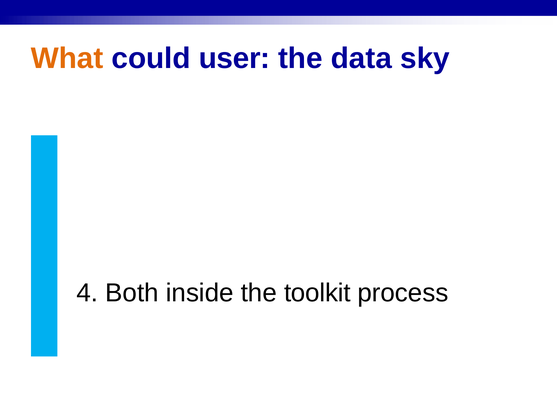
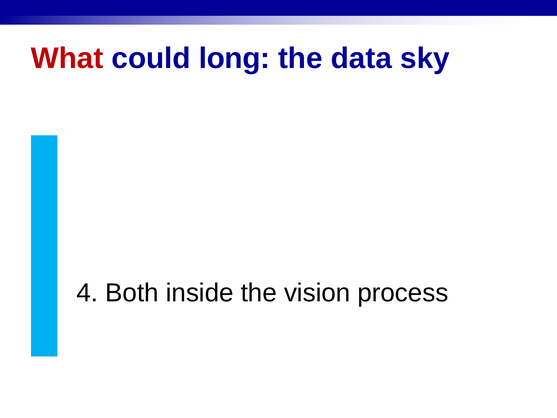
What colour: orange -> red (67, 58)
user: user -> long (234, 58)
toolkit: toolkit -> vision (317, 293)
